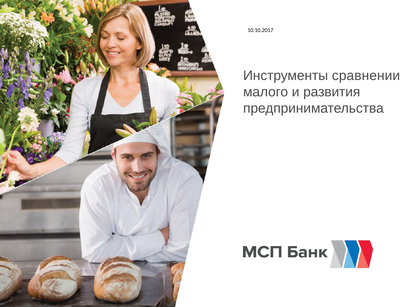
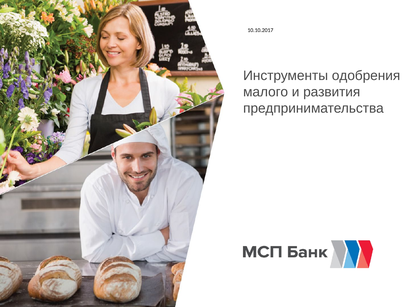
сравнении: сравнении -> одобрения (366, 76)
